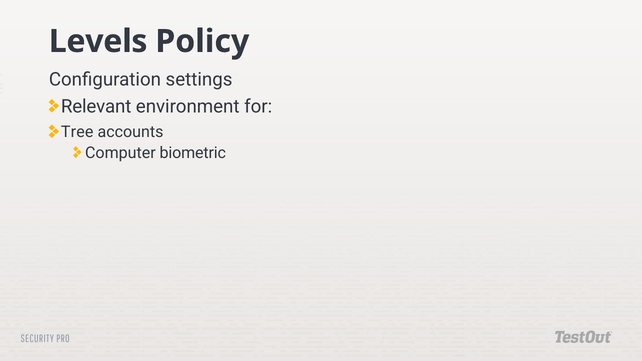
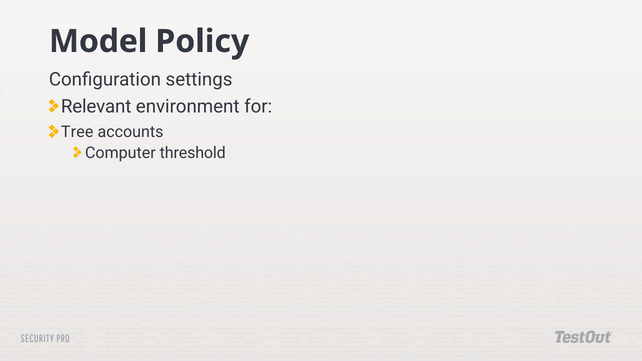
Levels: Levels -> Model (98, 41)
biometric: biometric -> threshold (193, 153)
